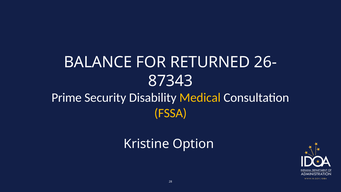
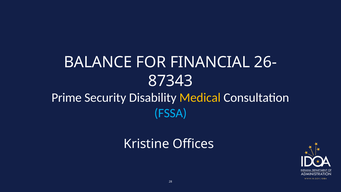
RETURNED: RETURNED -> FINANCIAL (210, 62)
FSSA colour: yellow -> light blue (171, 113)
Option: Option -> Offices (193, 144)
